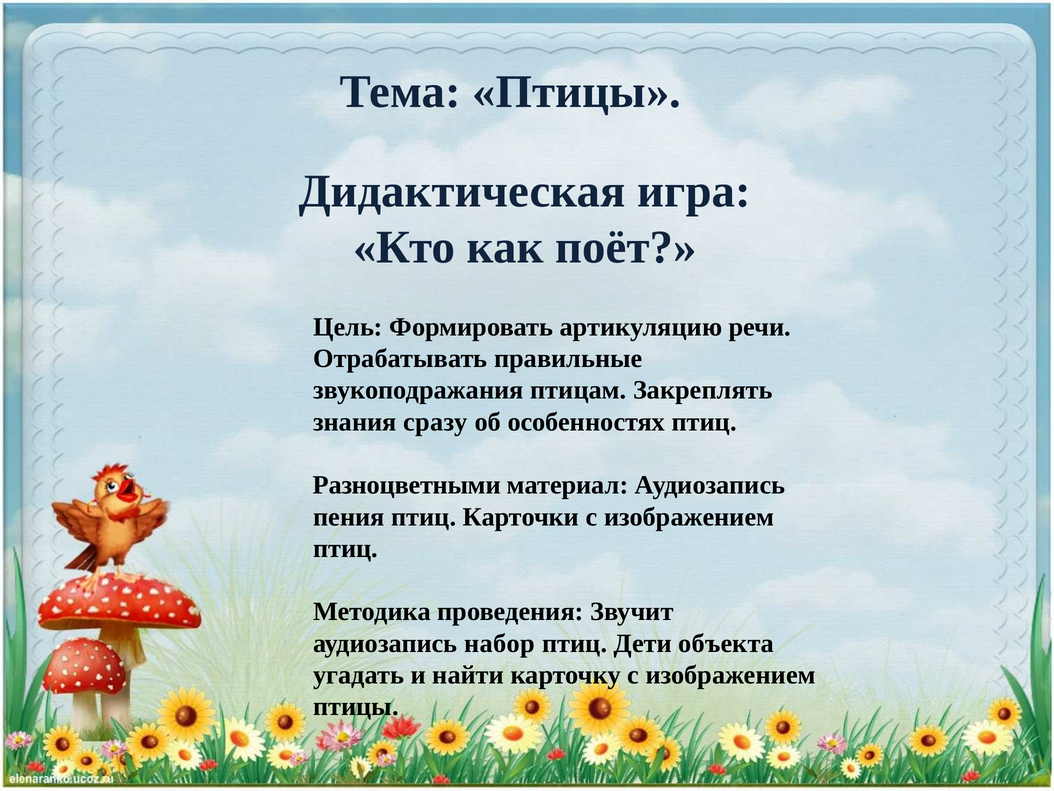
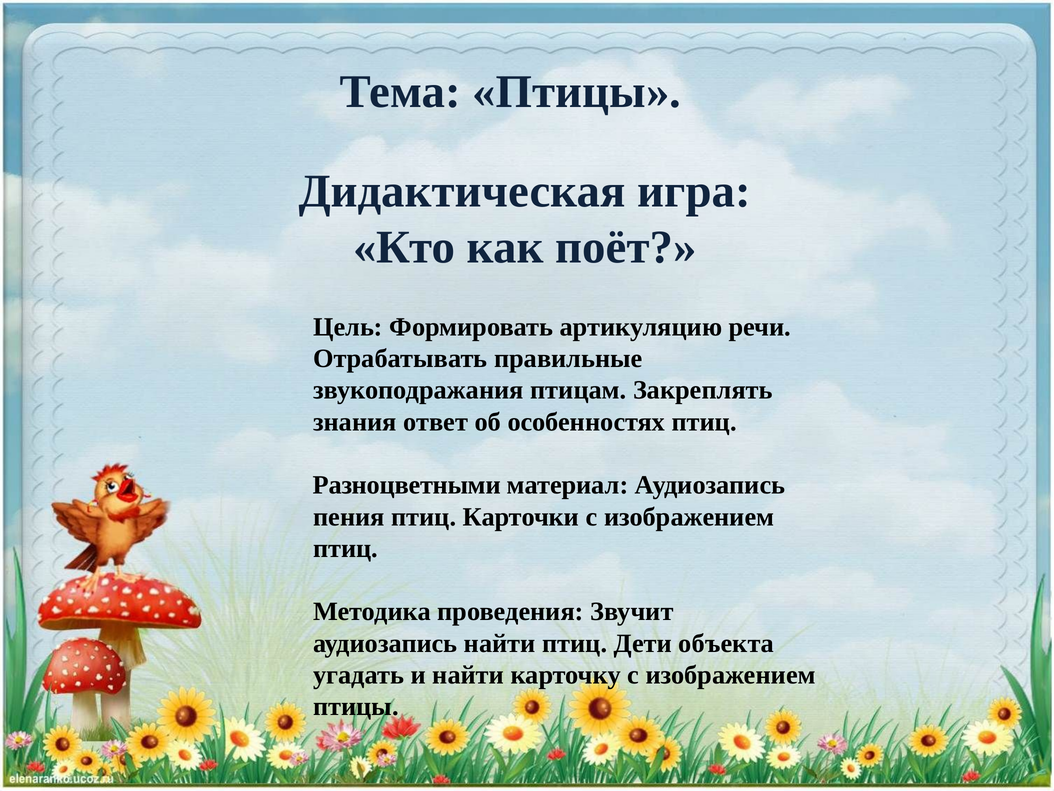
сразу: сразу -> ответ (436, 422)
аудиозапись набор: набор -> найти (500, 643)
